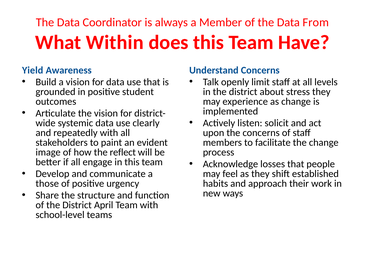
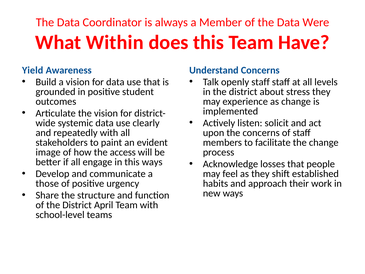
From: From -> Were (316, 22)
openly limit: limit -> staff (261, 82)
reflect: reflect -> access (123, 152)
in this team: team -> ways (152, 162)
